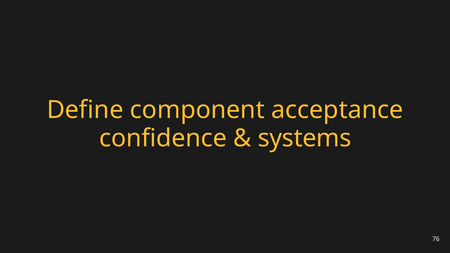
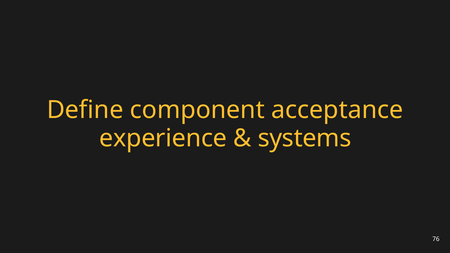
confidence: confidence -> experience (163, 138)
